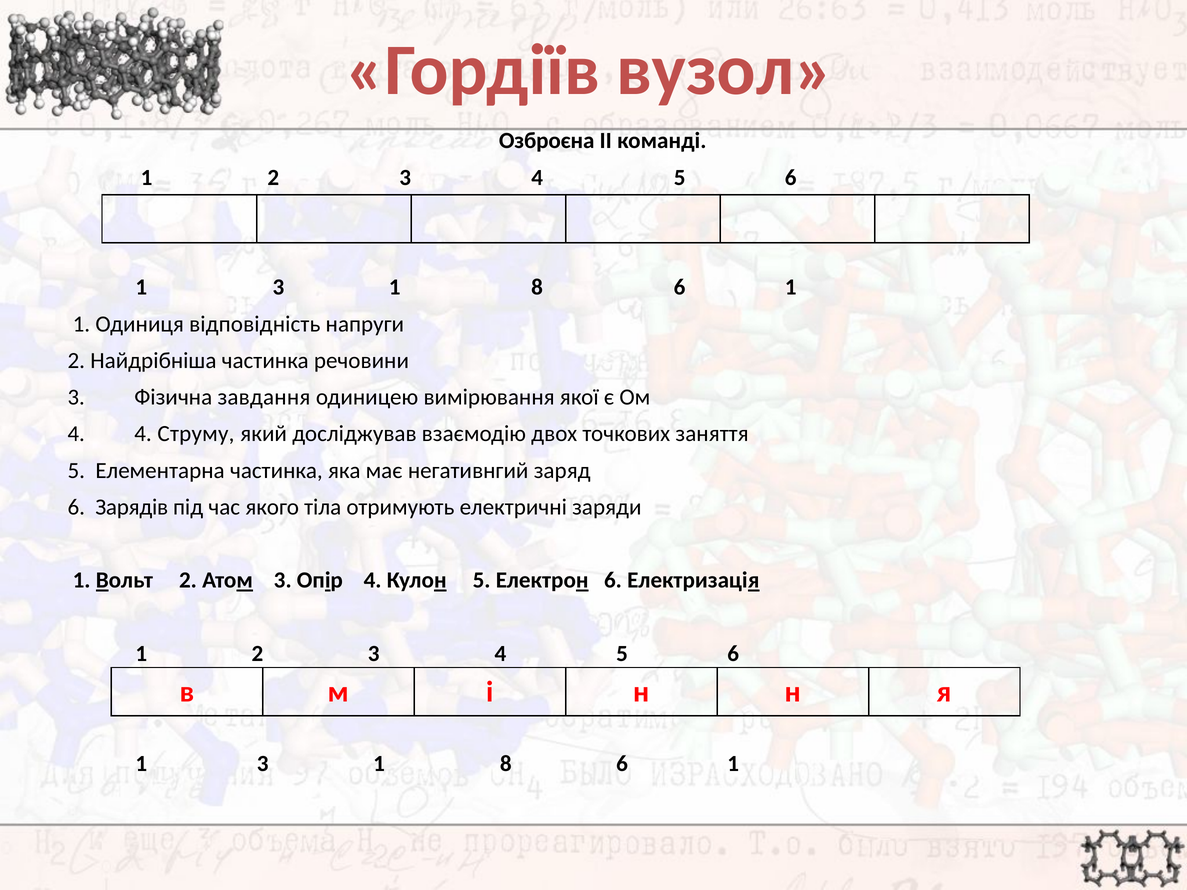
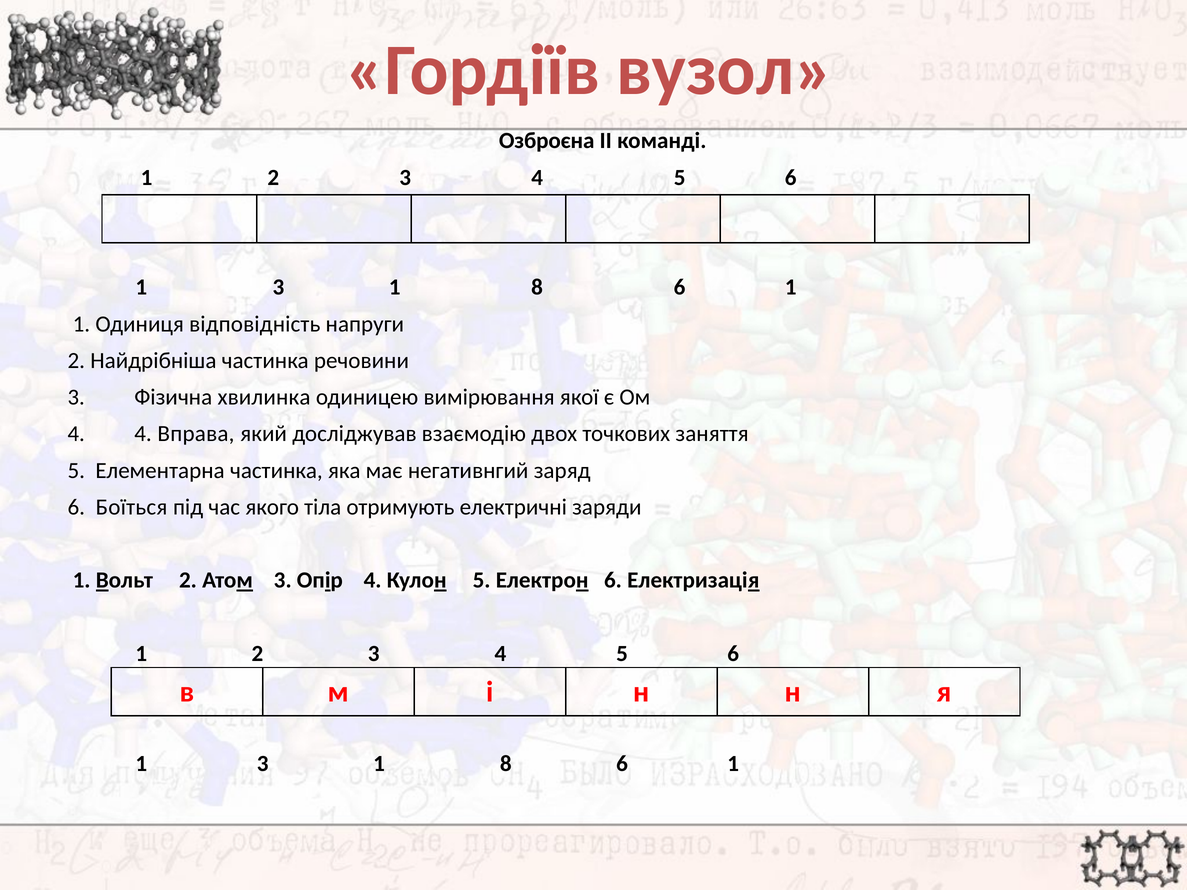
завдання: завдання -> хвилинка (264, 397)
Струму: Струму -> Вправа (196, 434)
Зарядів: Зарядів -> Боїться (131, 507)
